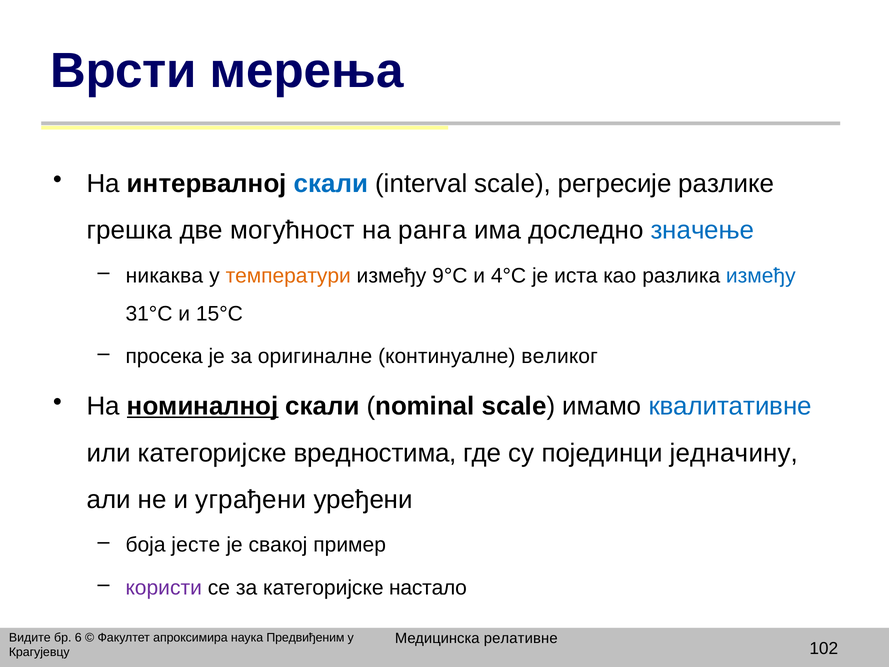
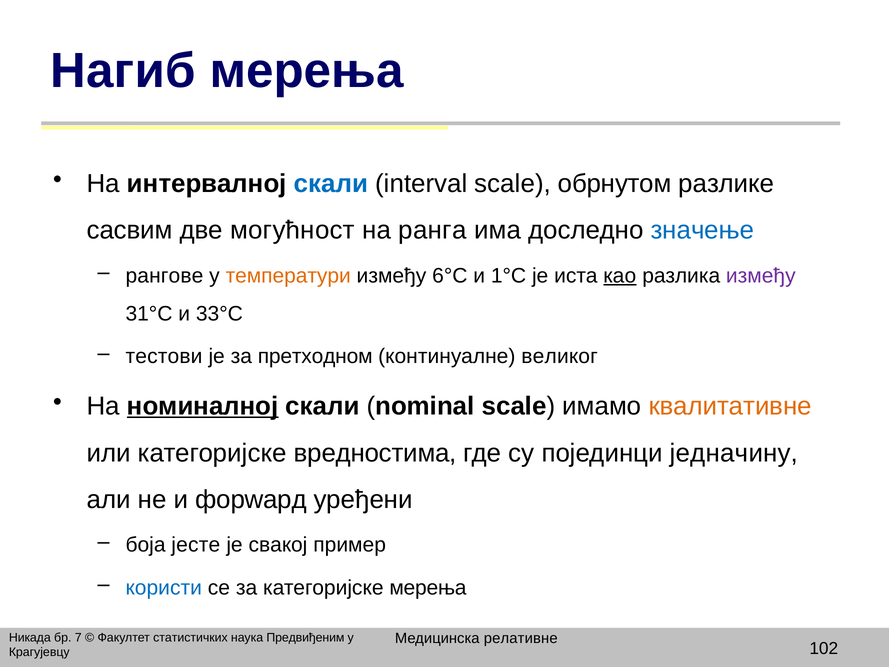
Врсти: Врсти -> Нагиб (123, 71)
регресиje: регресиje -> обрнутом (615, 184)
грешка: грешка -> сасвим (130, 230)
никаква: никаква -> рангове (164, 276)
9°C: 9°C -> 6°C (450, 276)
4°C: 4°C -> 1°C (509, 276)
као underline: none -> present (620, 276)
између colour: blue -> purple (761, 276)
15°C: 15°C -> 33°C (219, 313)
просека: просека -> тестови (164, 356)
оригиналне: оригиналне -> претходном (315, 356)
квалитативне colour: blue -> orange (730, 406)
уграђени: уграђени -> форwард (251, 499)
користи colour: purple -> blue (164, 588)
категоријске настало: настало -> мерења (428, 588)
Видите: Видите -> Никада (30, 637)
6: 6 -> 7 (78, 637)
апроксимира: апроксимира -> статистичких (190, 637)
